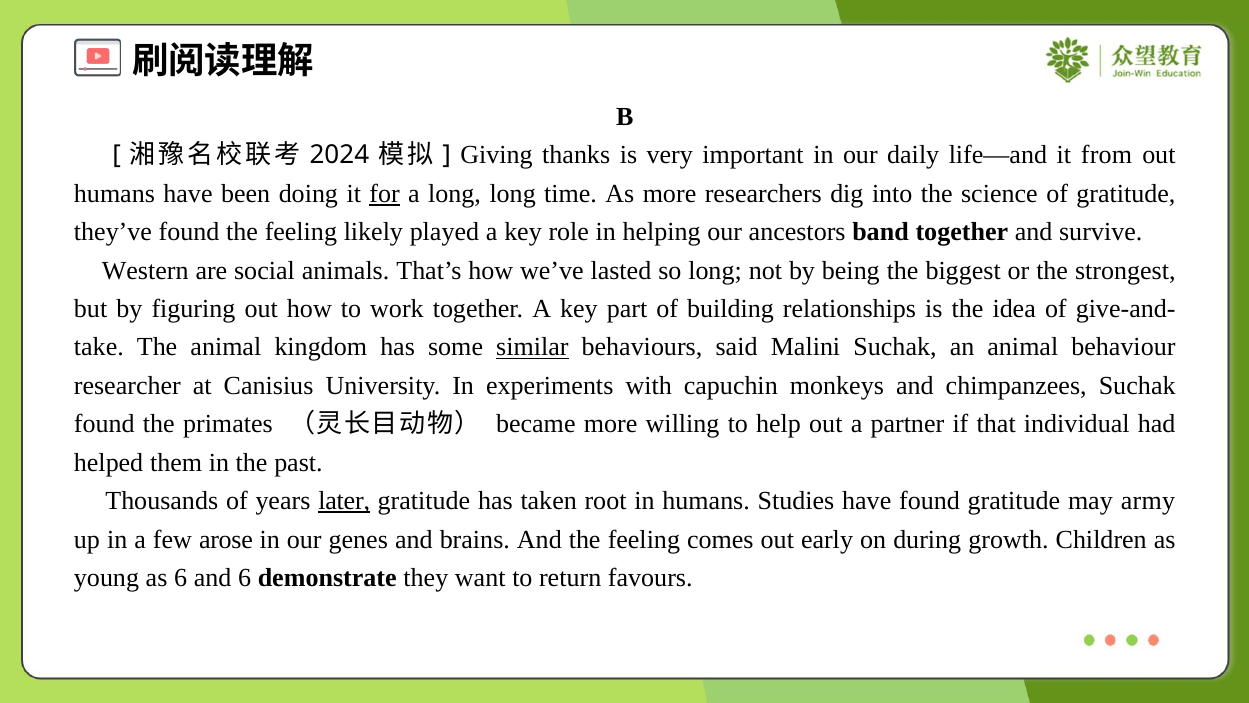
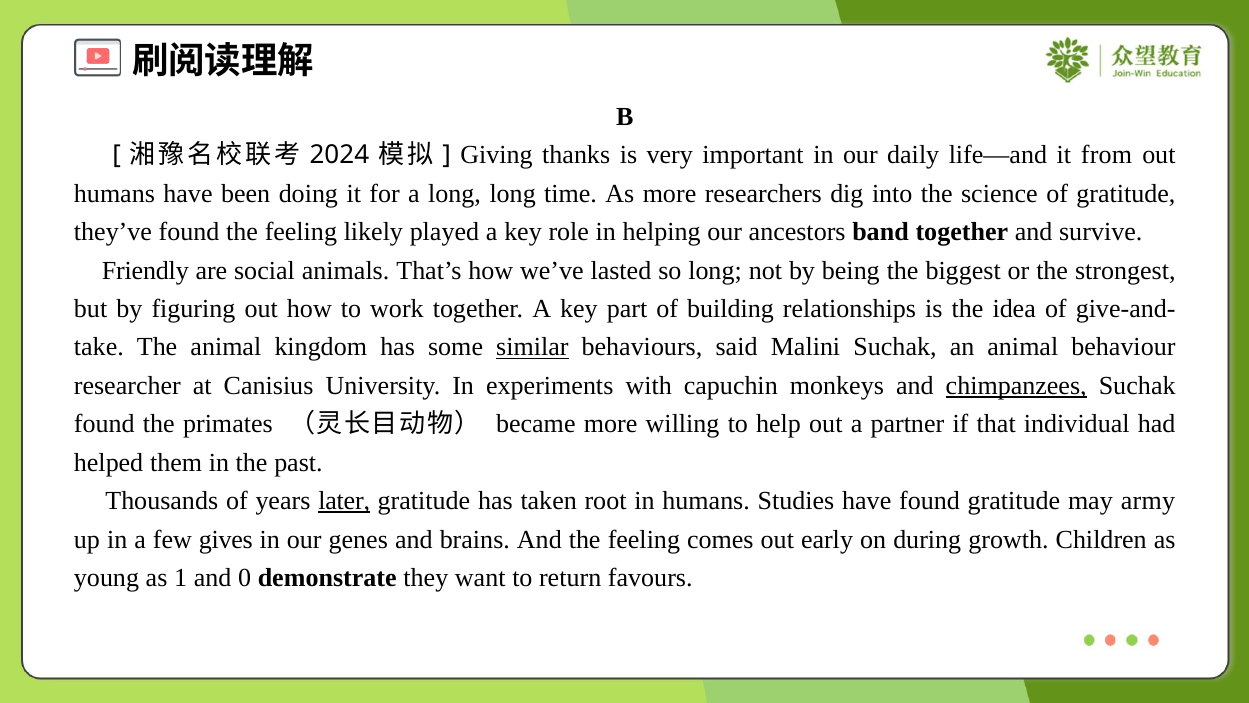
for underline: present -> none (385, 194)
Western: Western -> Friendly (145, 270)
chimpanzees underline: none -> present (1016, 386)
arose: arose -> gives (226, 539)
as 6: 6 -> 1 (181, 577)
and 6: 6 -> 0 (245, 577)
